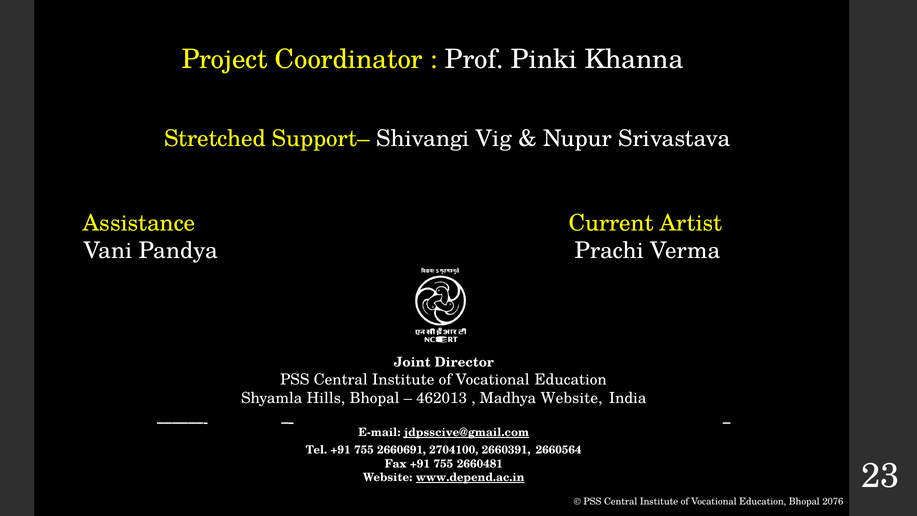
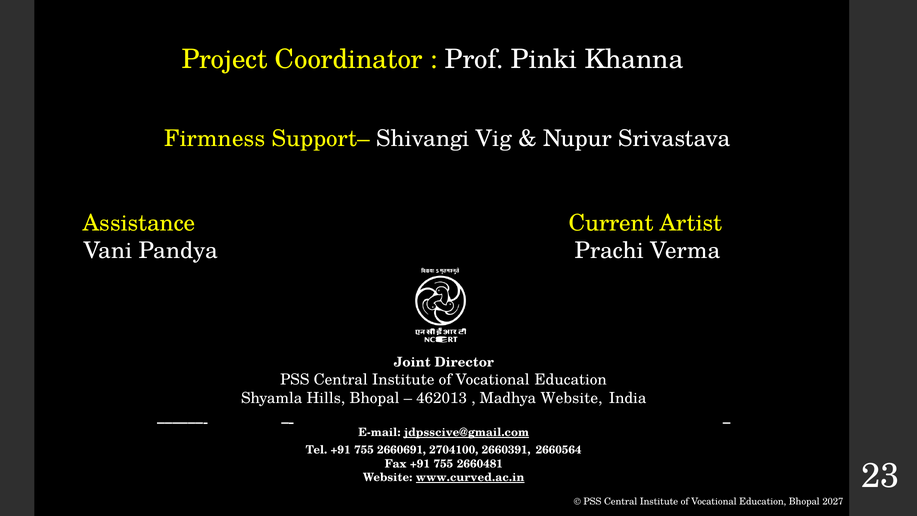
Stretched: Stretched -> Firmness (215, 138)
www.depend.ac.in: www.depend.ac.in -> www.curved.ac.in (470, 477)
2076: 2076 -> 2027 (833, 501)
